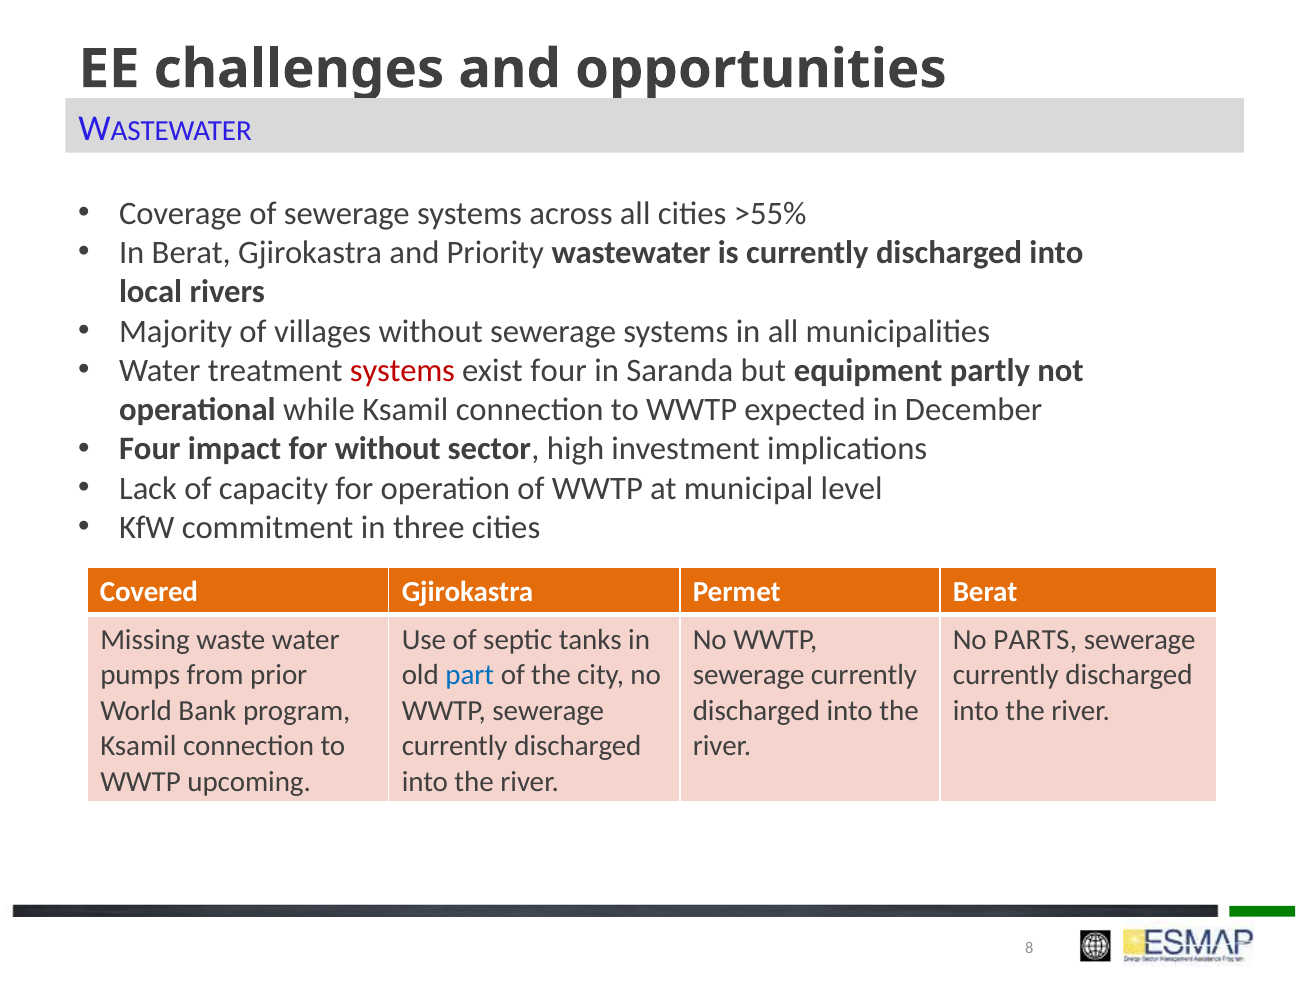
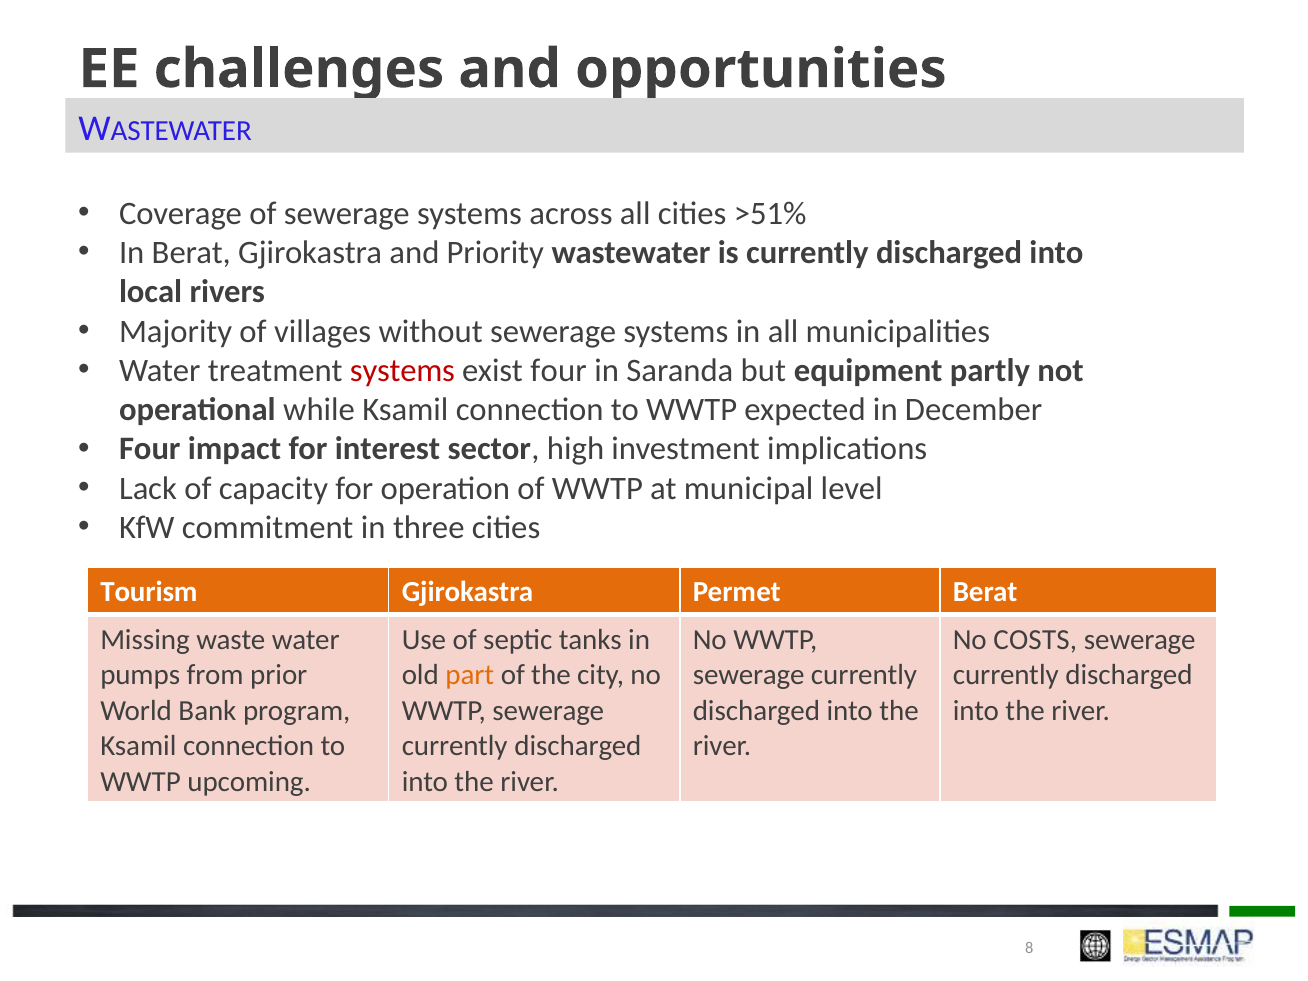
>55%: >55% -> >51% (770, 214)
for without: without -> interest (388, 449)
Covered: Covered -> Tourism (149, 591)
PARTS: PARTS -> COSTS (1035, 639)
part colour: blue -> orange (470, 675)
